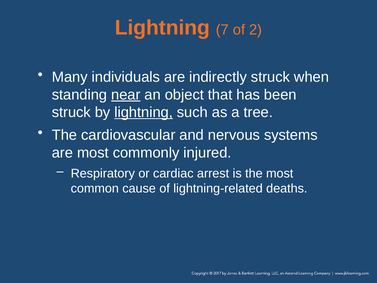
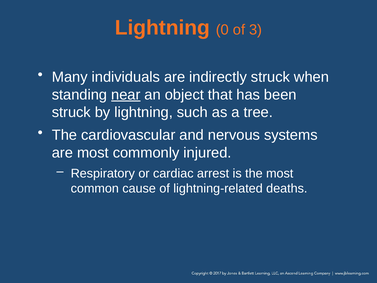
7: 7 -> 0 (222, 30)
2: 2 -> 3 (256, 30)
lightning underline: present -> none (144, 112)
